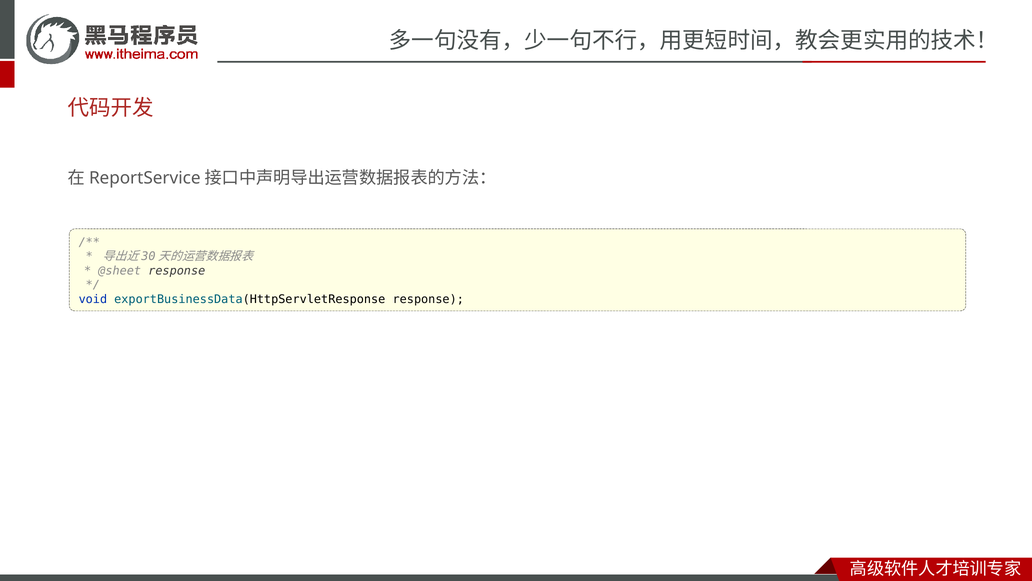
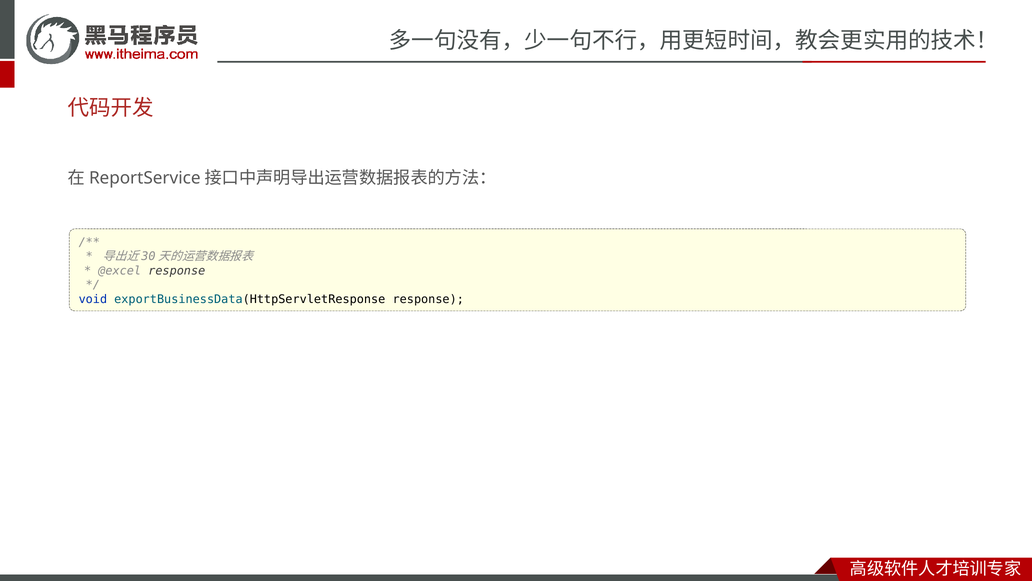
@sheet: @sheet -> @excel (120, 270)
